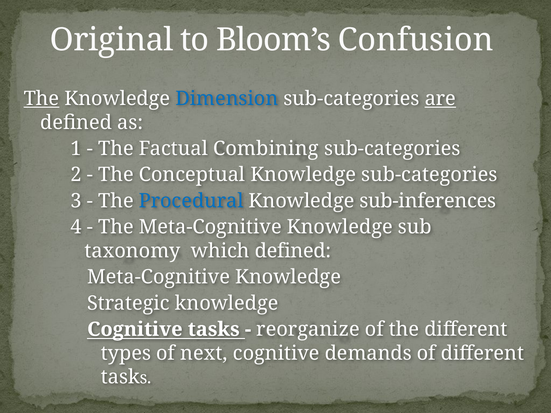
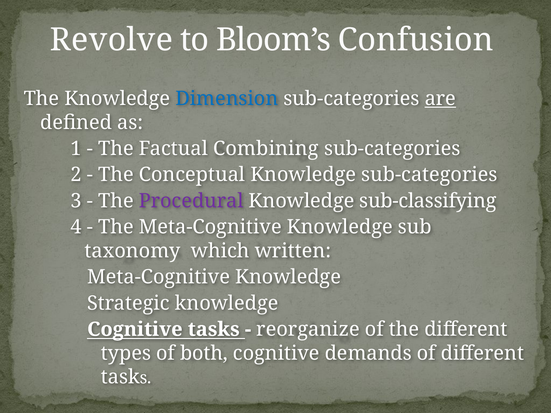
Original: Original -> Revolve (111, 40)
The underline: present -> none (42, 99)
Procedural colour: blue -> purple (191, 201)
sub-inferences: sub-inferences -> sub-classifying (428, 201)
which defined: defined -> written (293, 251)
next: next -> both (204, 353)
